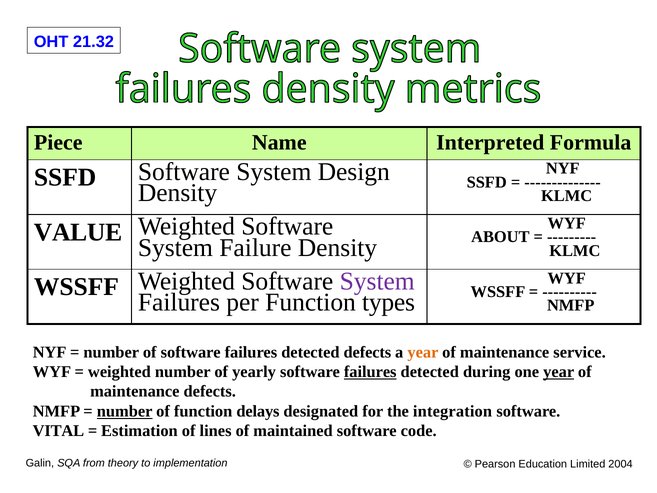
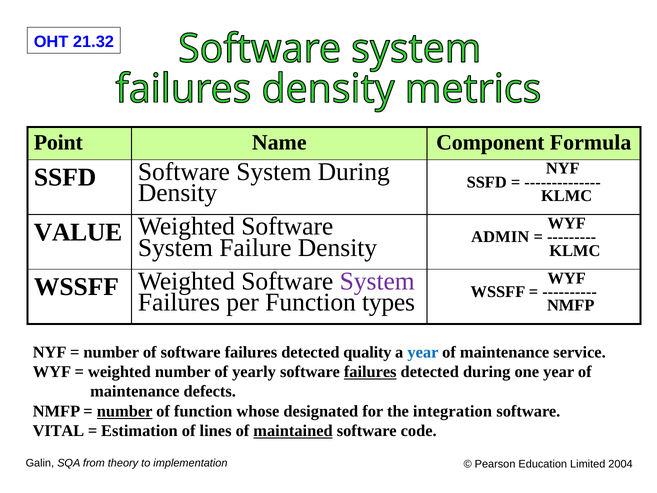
Piece: Piece -> Point (58, 142)
Interpreted: Interpreted -> Component (490, 142)
System Design: Design -> During (354, 172)
ABOUT: ABOUT -> ADMIN (500, 237)
detected defects: defects -> quality (367, 352)
year colour: orange -> blue (423, 352)
year underline: present -> none (559, 372)
delays: delays -> whose (258, 411)
maintained underline: none -> present (293, 431)
